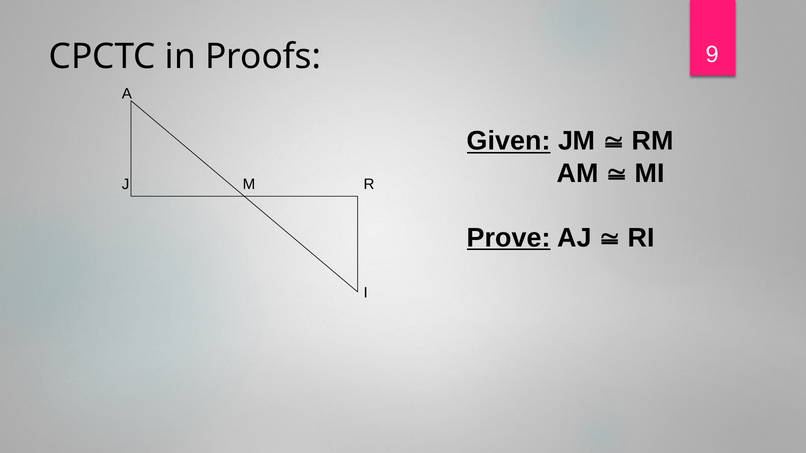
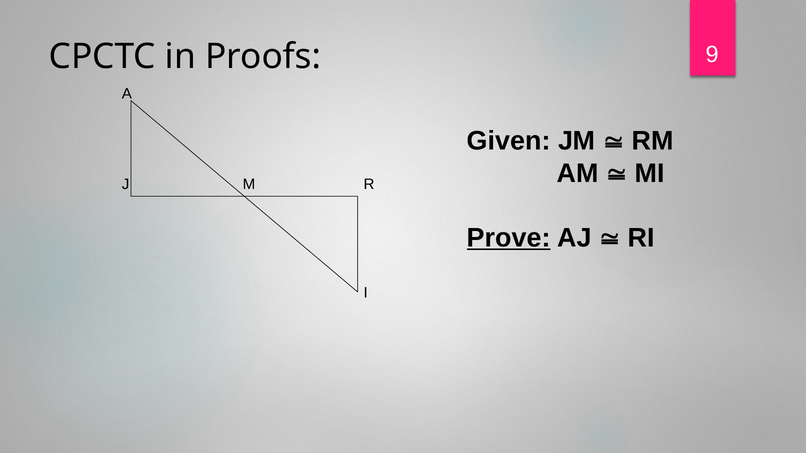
Given underline: present -> none (509, 141)
